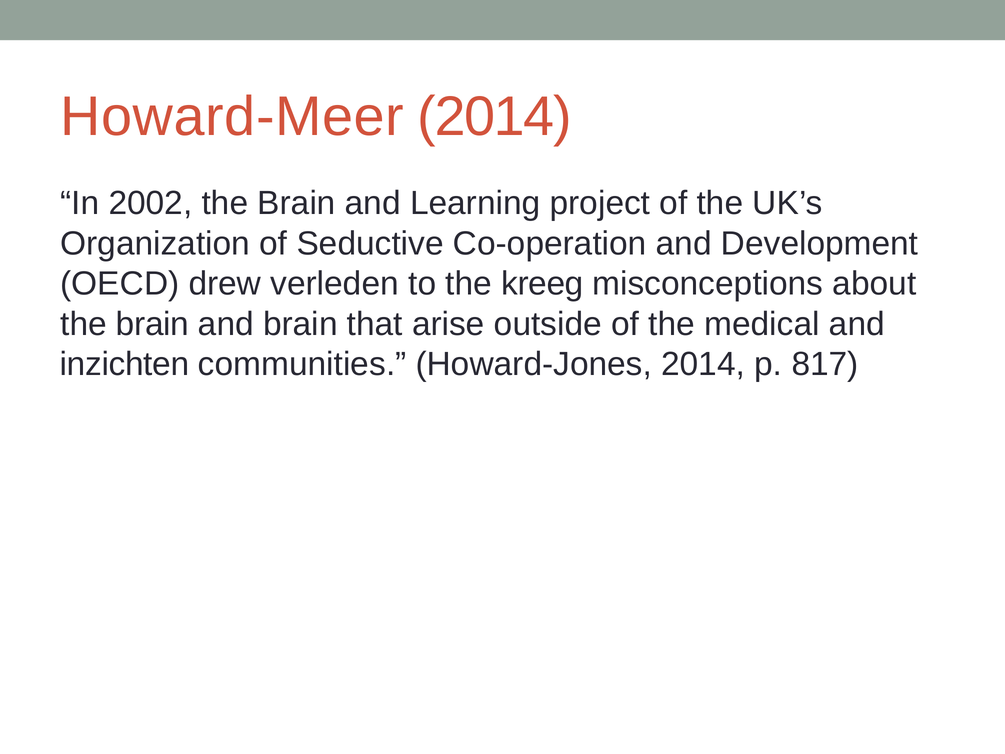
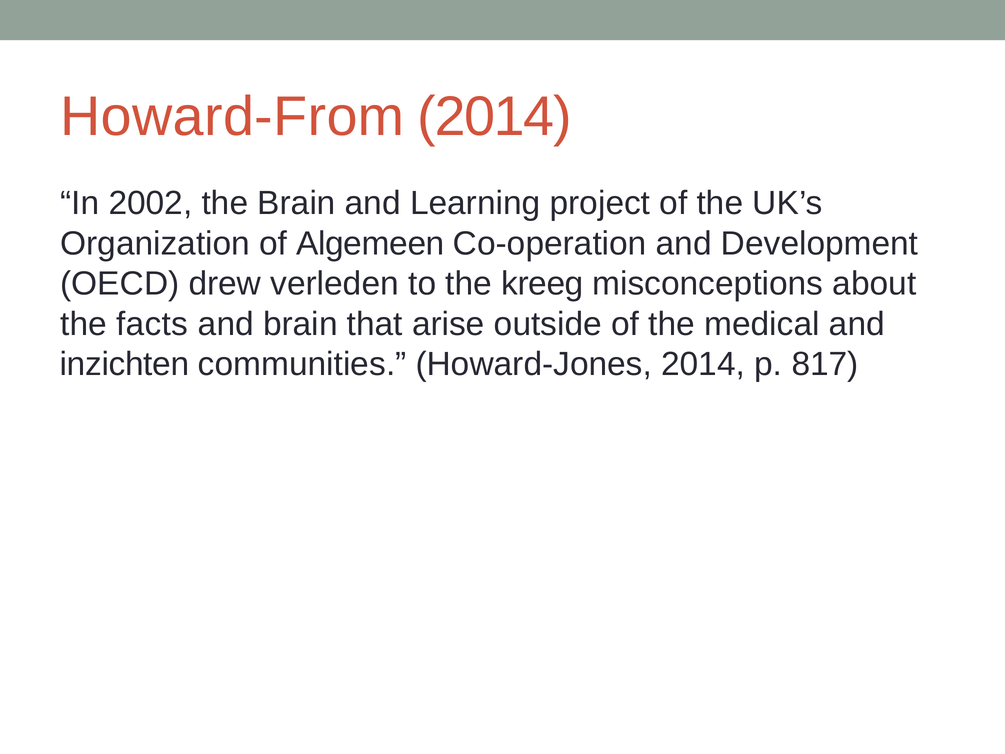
Howard-Meer: Howard-Meer -> Howard-From (232, 117)
Seductive: Seductive -> Algemeen (370, 244)
brain: brain -> facts (152, 324)
